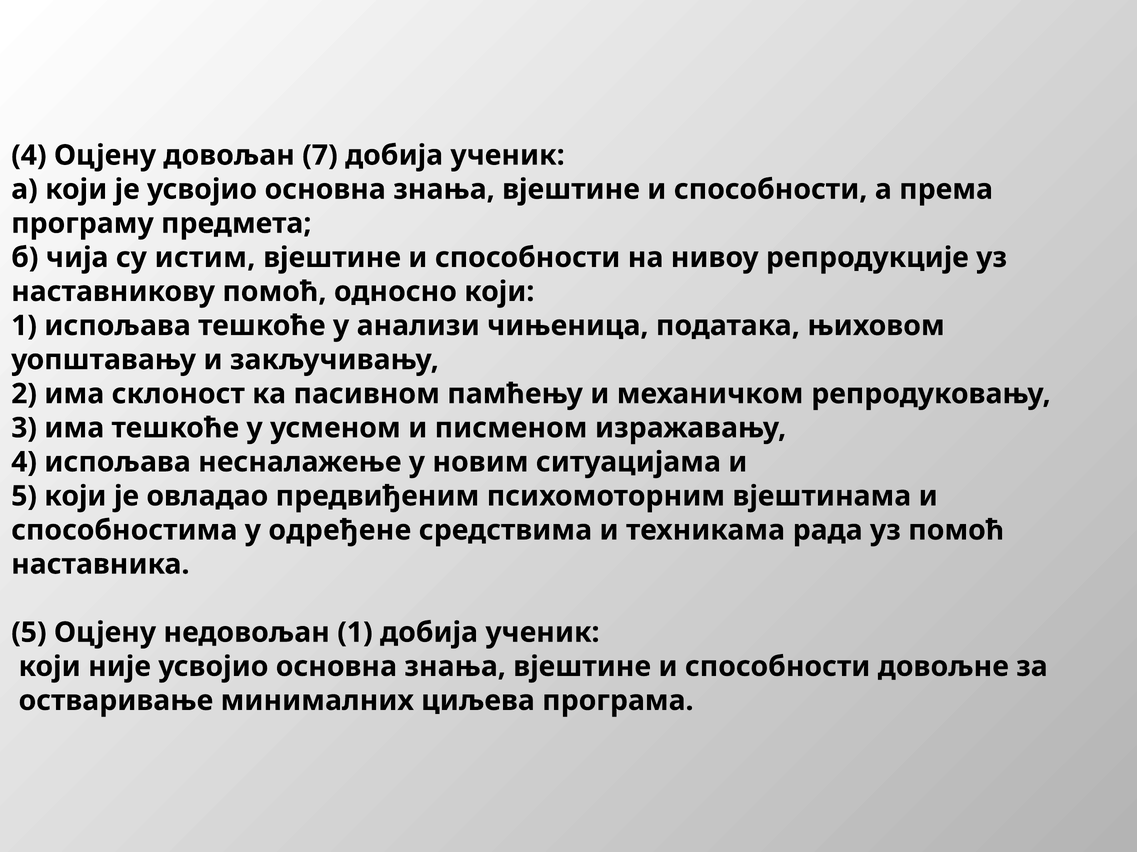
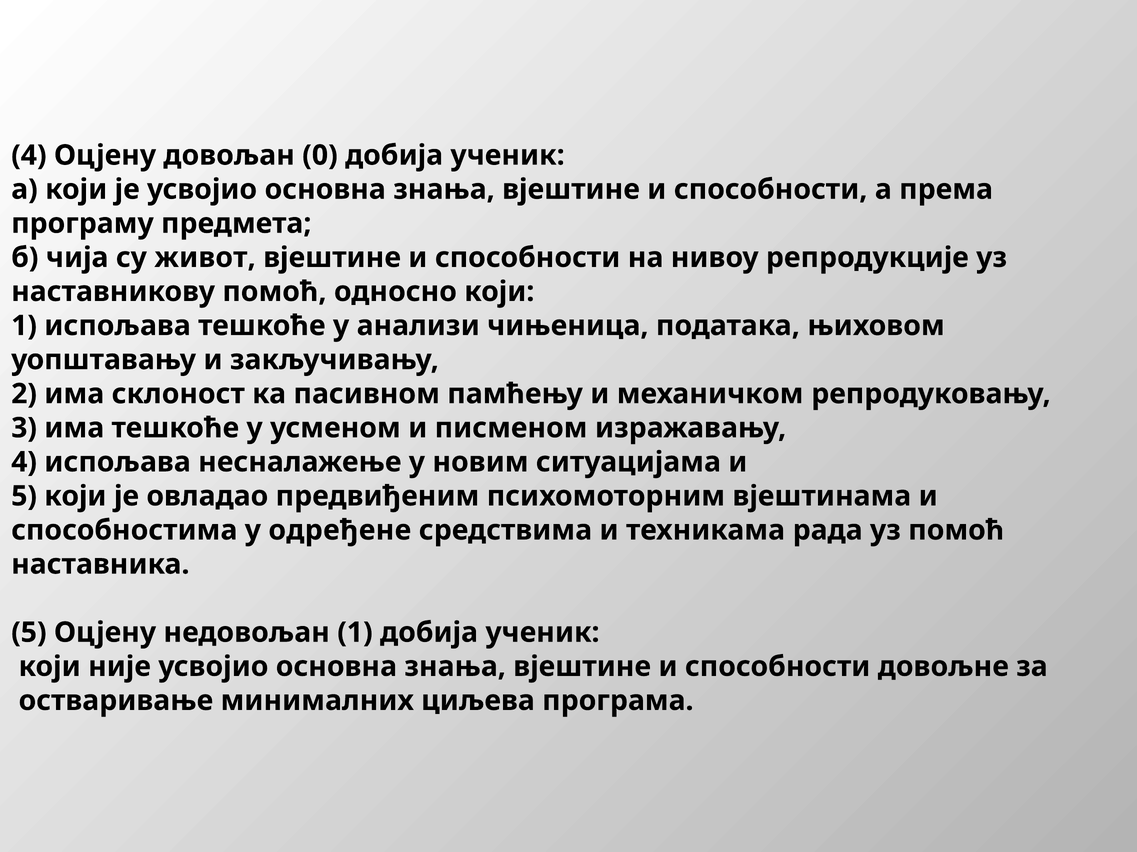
7: 7 -> 0 (320, 155)
истим: истим -> живот (205, 258)
